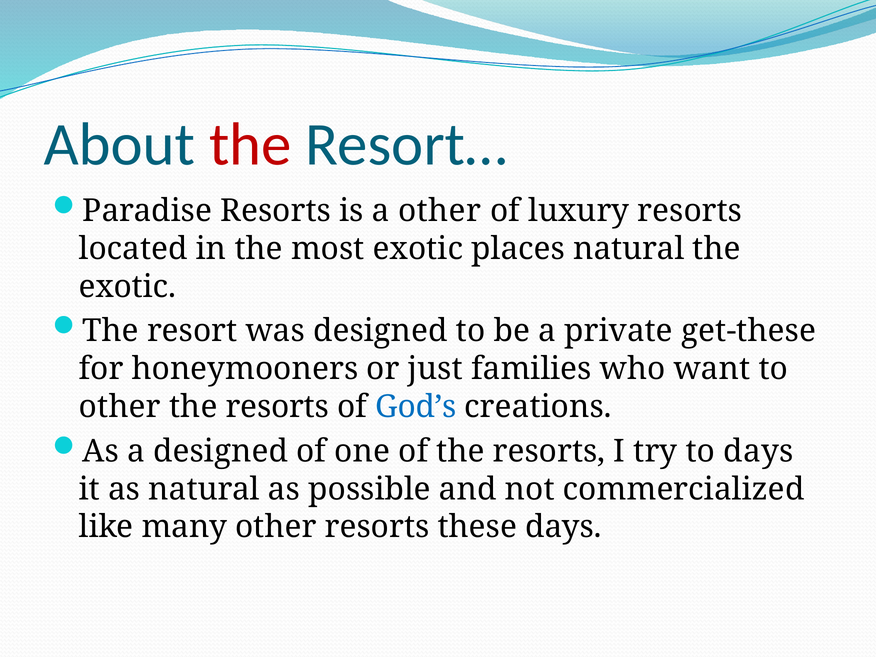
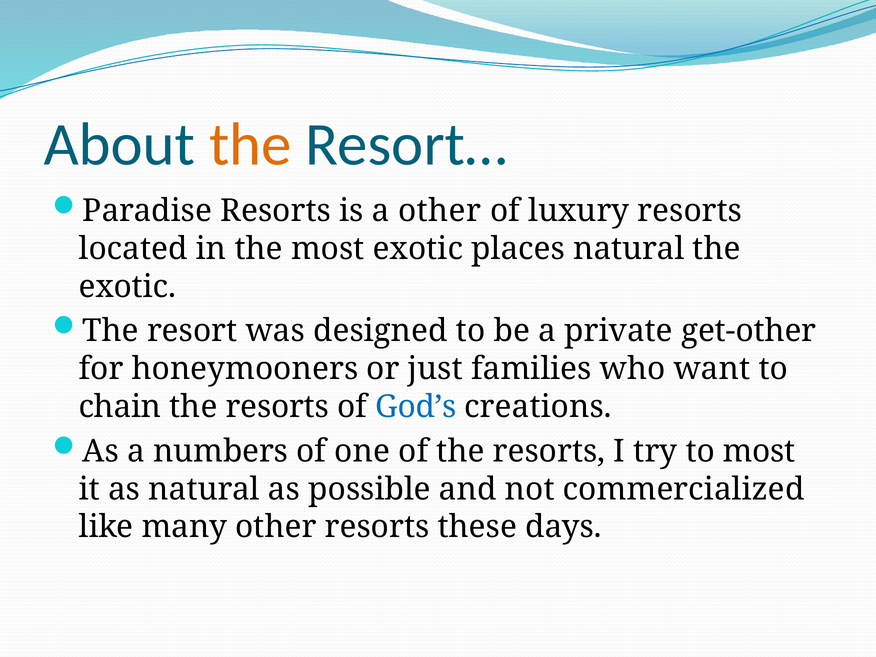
the colour: red -> orange (250, 145)
get-these: get-these -> get-other (749, 331)
other: other -> chain (120, 407)
a designed: designed -> numbers (221, 451)
to days: days -> most (759, 451)
